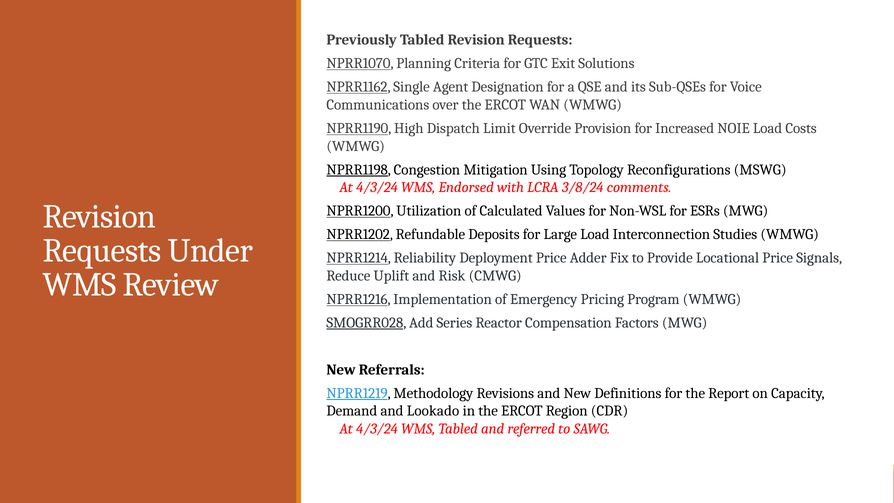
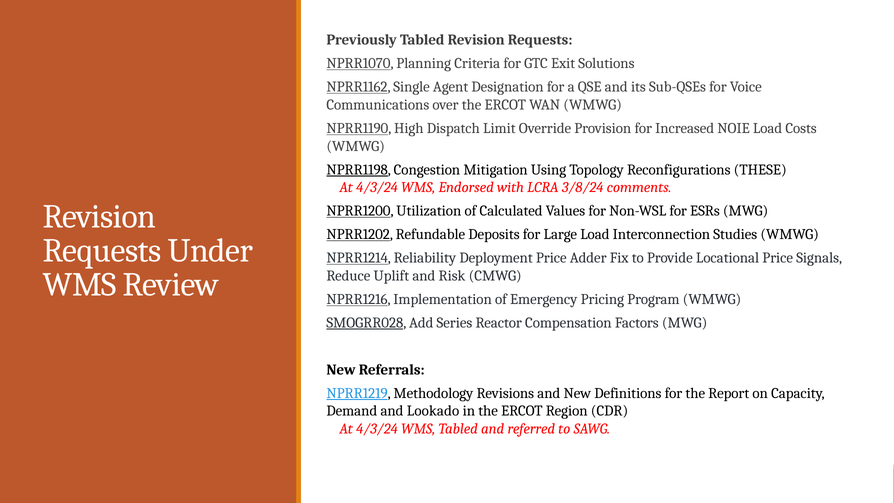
MSWG: MSWG -> THESE (760, 170)
